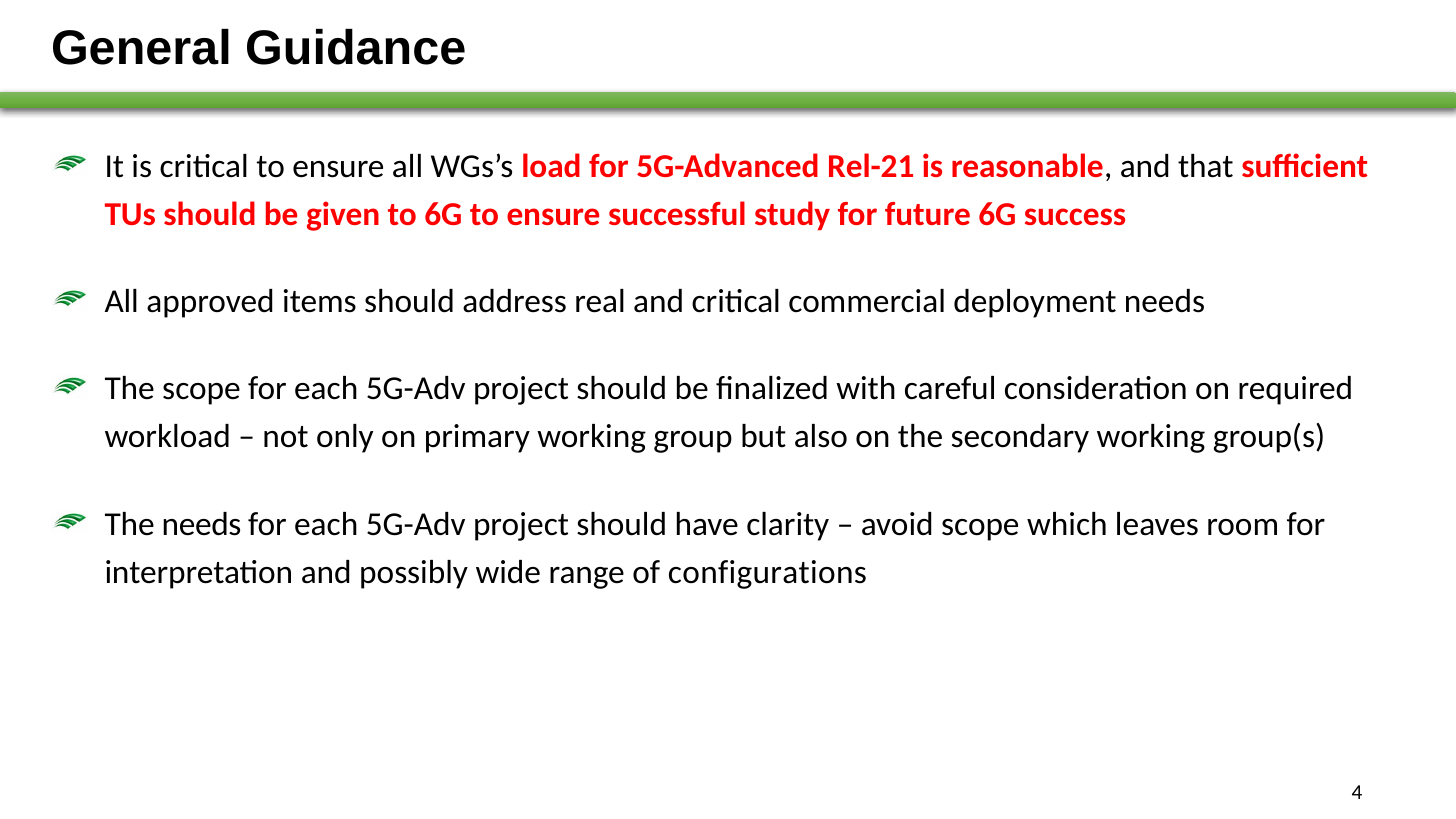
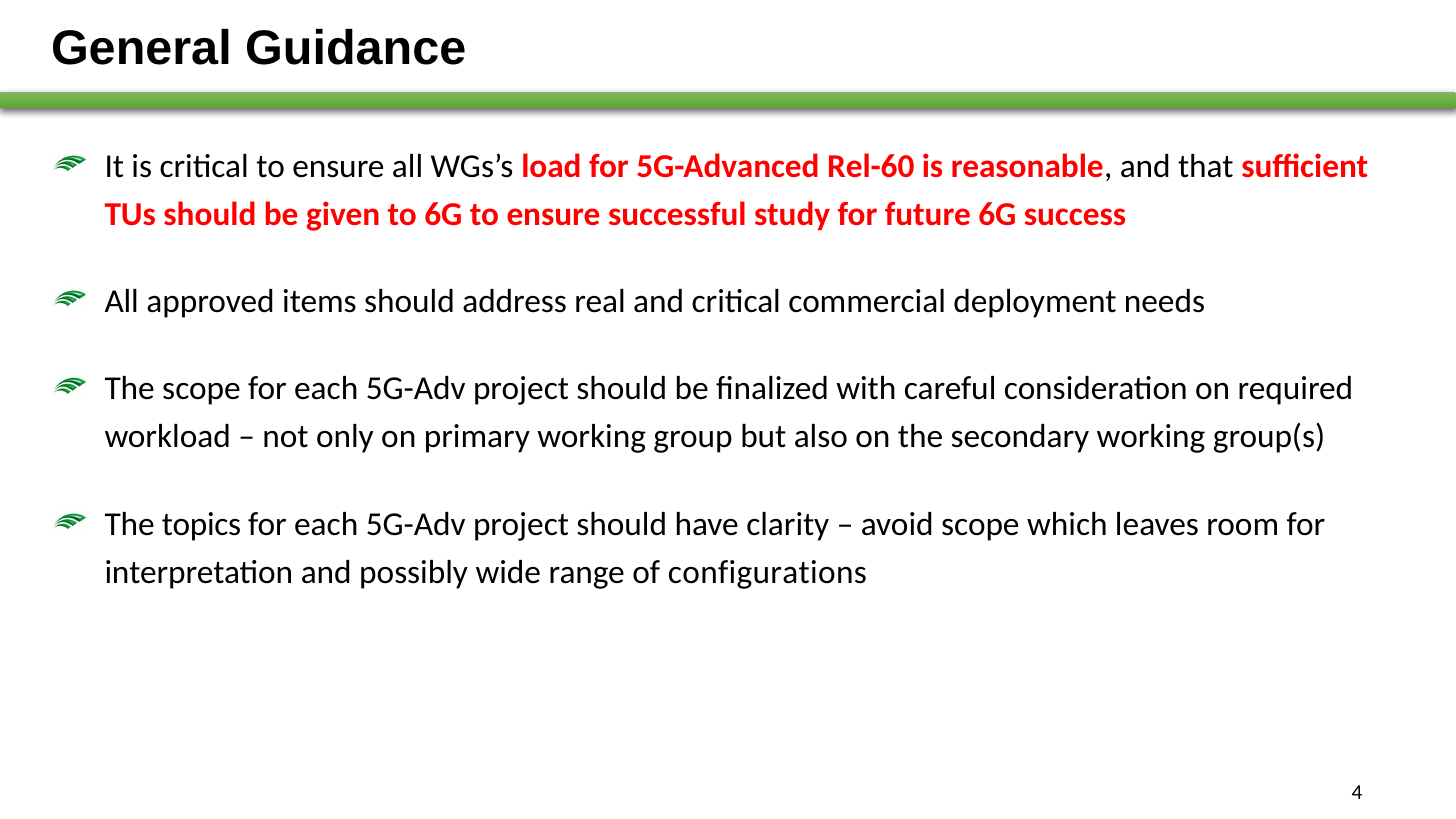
Rel-21: Rel-21 -> Rel-60 (871, 166)
The needs: needs -> topics (202, 524)
